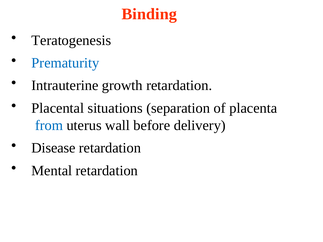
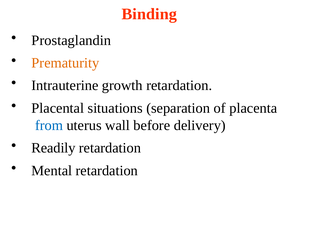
Teratogenesis: Teratogenesis -> Prostaglandin (71, 40)
Prematurity colour: blue -> orange (65, 63)
Disease: Disease -> Readily (53, 148)
